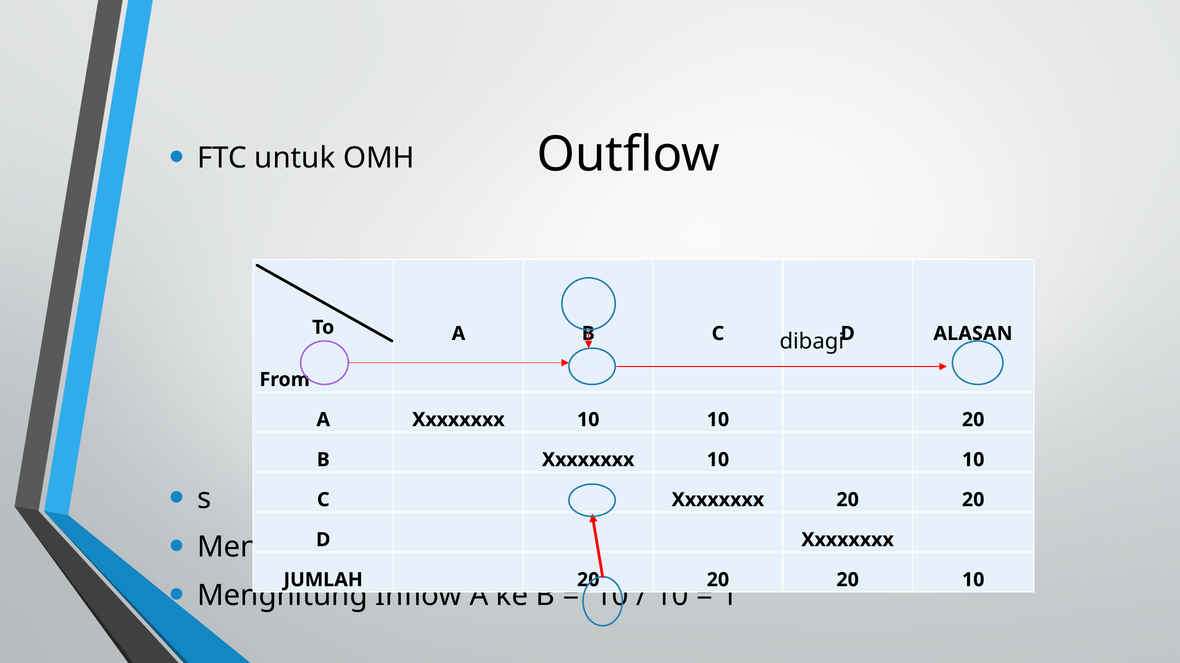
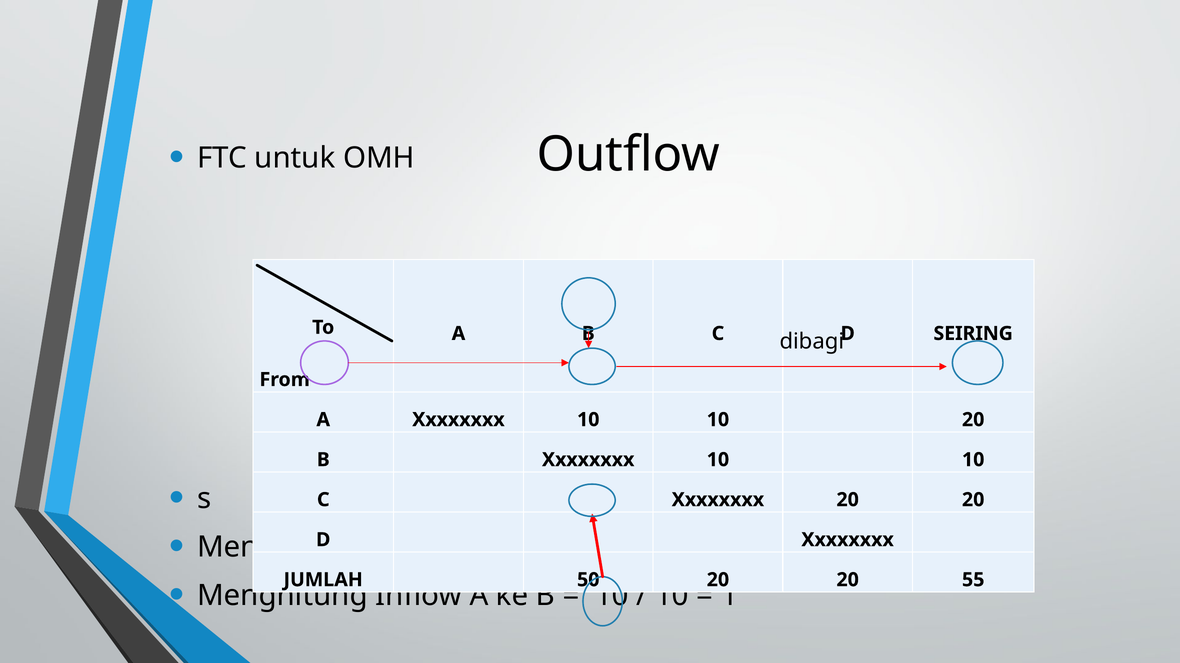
ALASAN: ALASAN -> SEIRING (973, 334)
20: 20 -> 50 (588, 580)
20 10: 10 -> 55 (973, 580)
